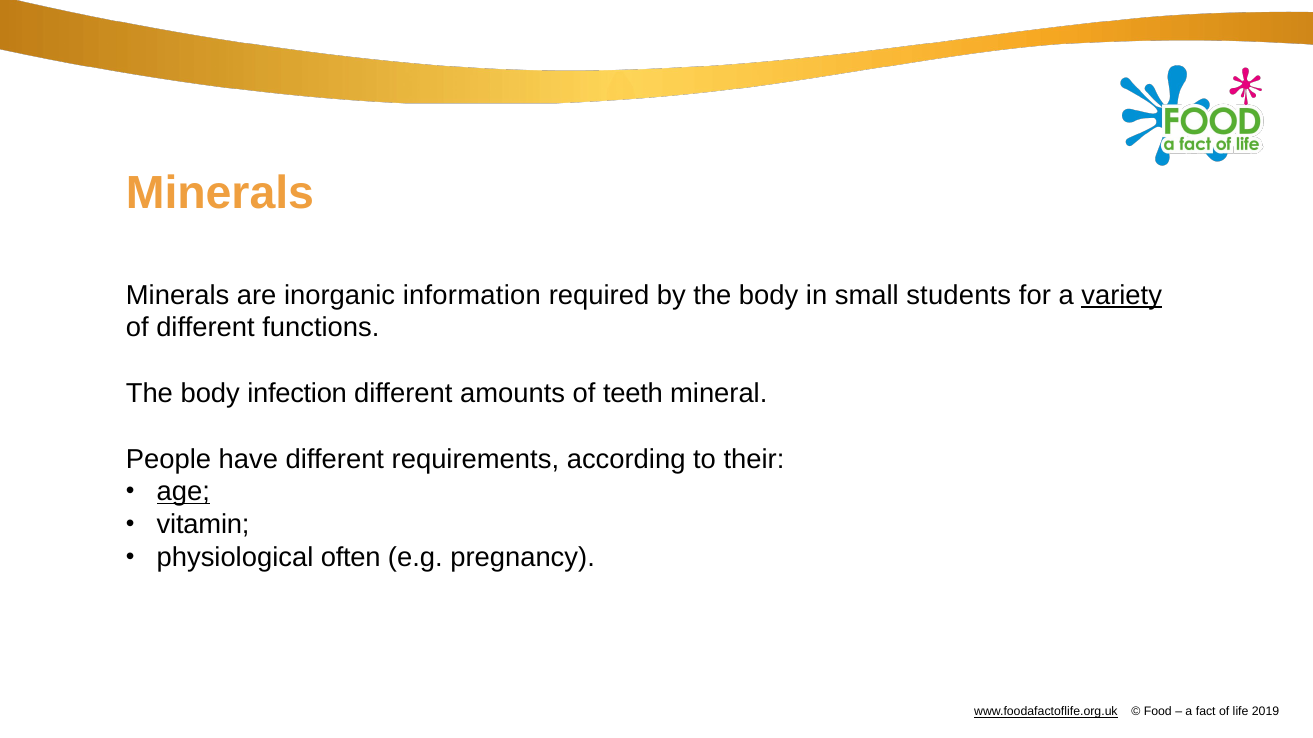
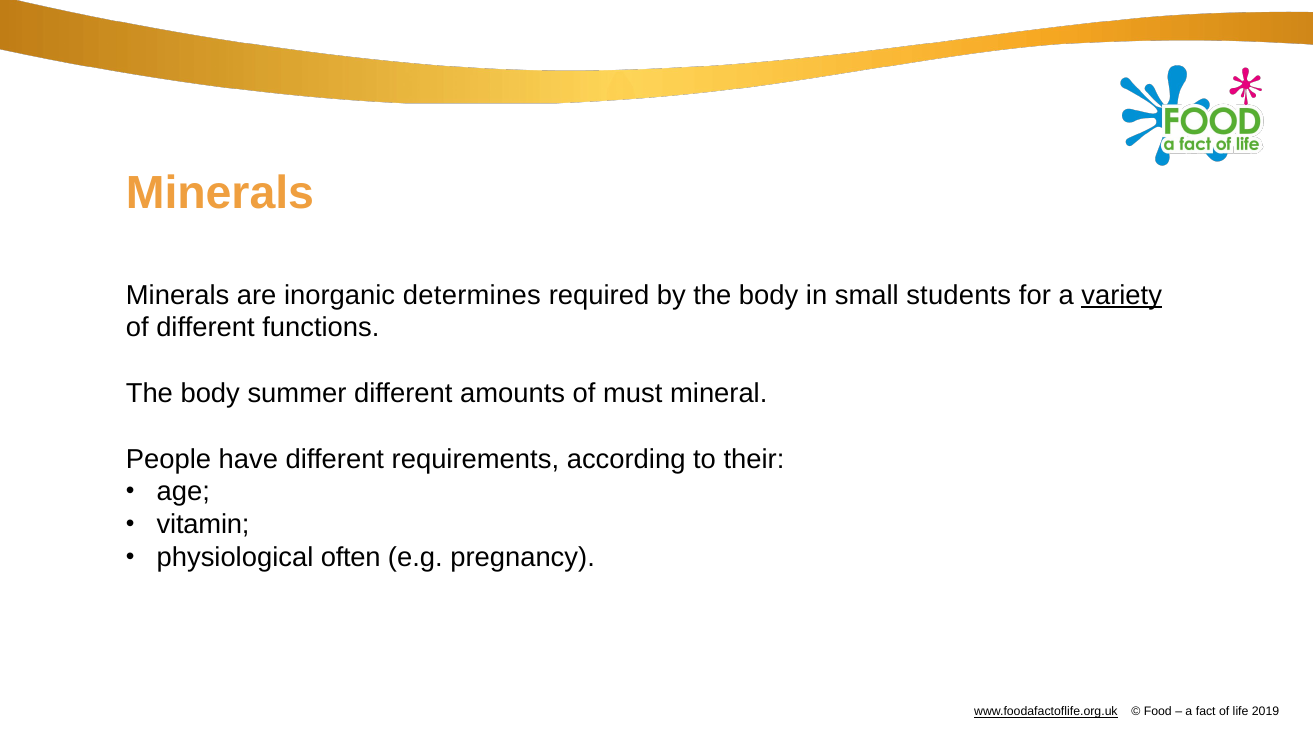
information: information -> determines (472, 295)
infection: infection -> summer (297, 394)
teeth: teeth -> must (633, 394)
age underline: present -> none (183, 492)
